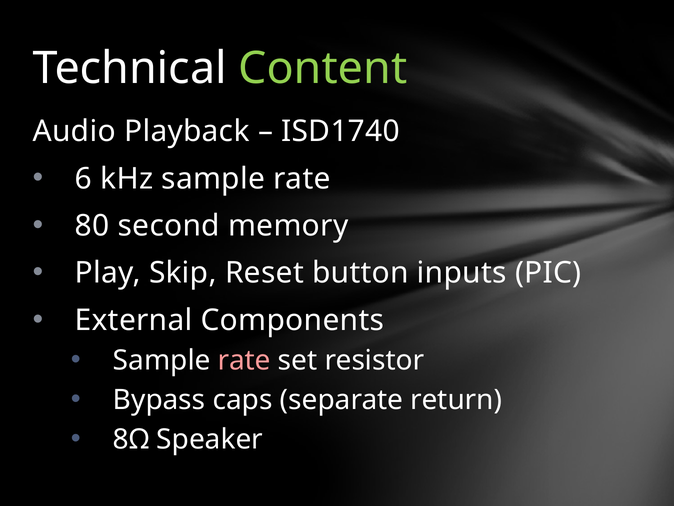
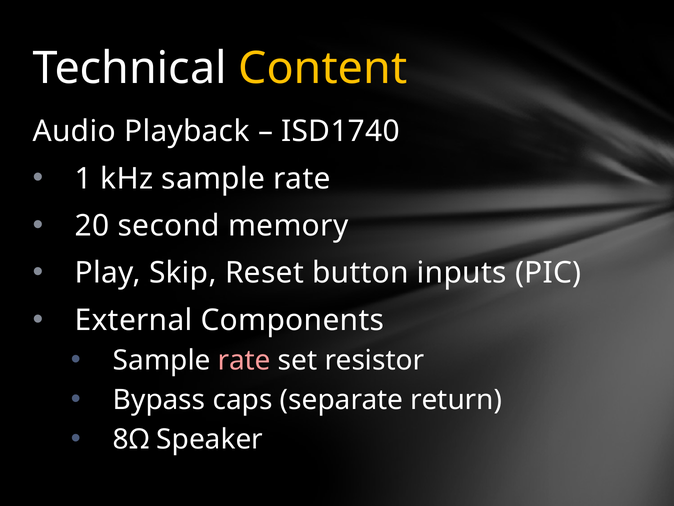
Content colour: light green -> yellow (323, 68)
6: 6 -> 1 (83, 178)
80: 80 -> 20 (92, 226)
